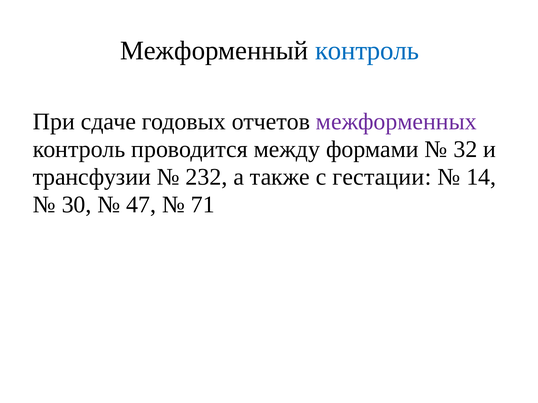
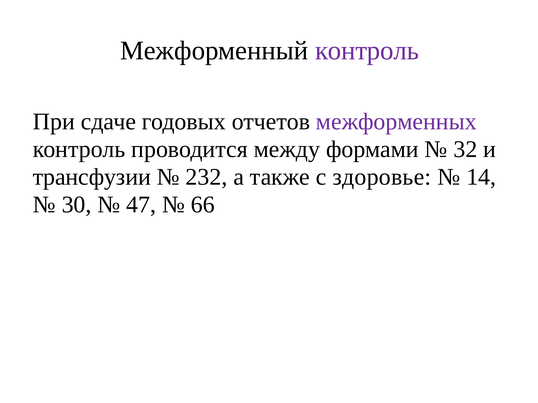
контроль colour: blue -> purple (367, 51)
гестации: гестации -> здоровье (382, 177)
71: 71 -> 66 (203, 205)
